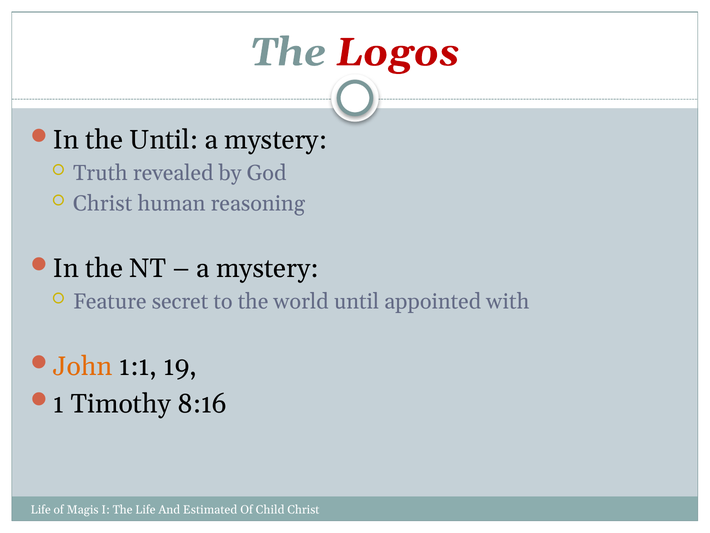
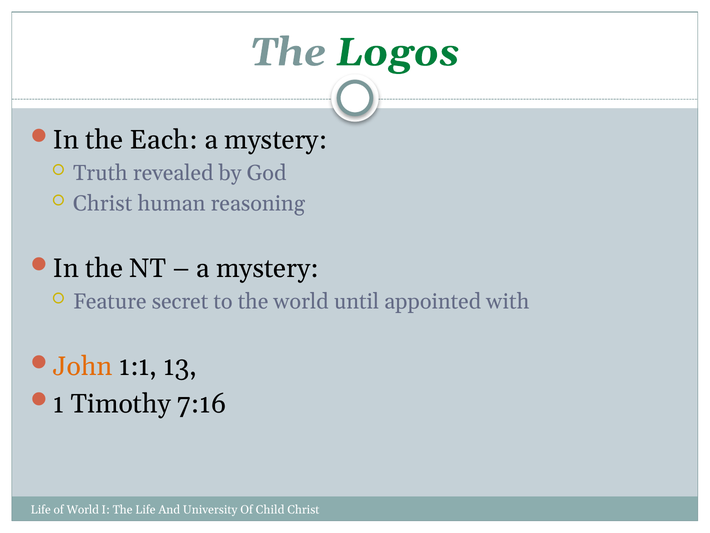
Logos colour: red -> green (398, 52)
the Until: Until -> Each (164, 140)
19: 19 -> 13 (180, 366)
8:16: 8:16 -> 7:16 (202, 404)
of Magis: Magis -> World (83, 509)
Estimated: Estimated -> University (210, 509)
